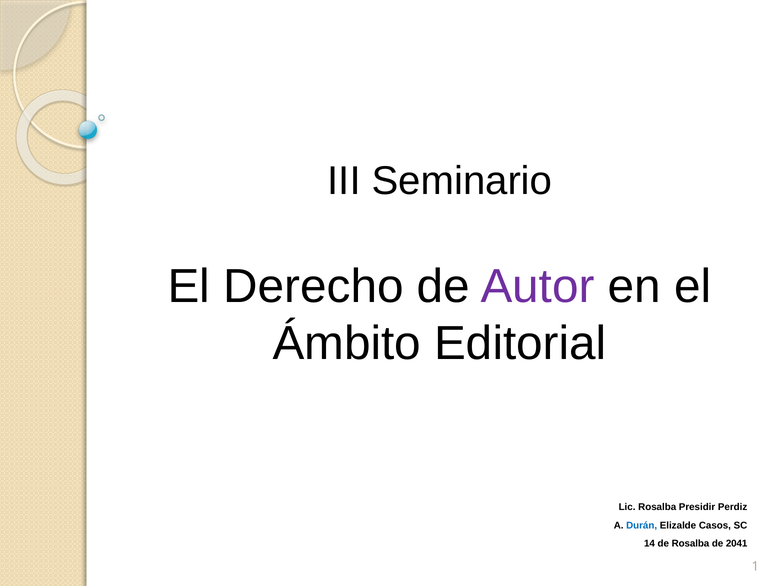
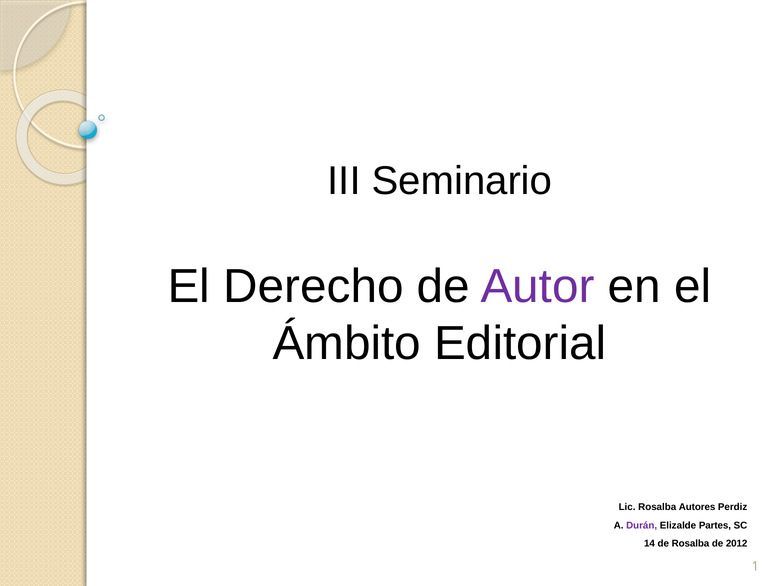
Presidir: Presidir -> Autores (697, 507)
Durán colour: blue -> purple (642, 525)
Casos: Casos -> Partes (715, 525)
2041: 2041 -> 2012 (737, 543)
